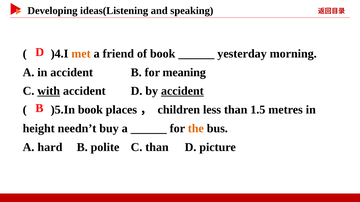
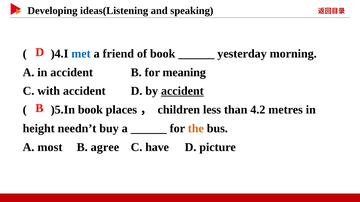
met colour: orange -> blue (81, 54)
with underline: present -> none (49, 91)
1.5: 1.5 -> 4.2 (258, 110)
hard: hard -> most (50, 147)
polite: polite -> agree (105, 147)
C than: than -> have (157, 147)
